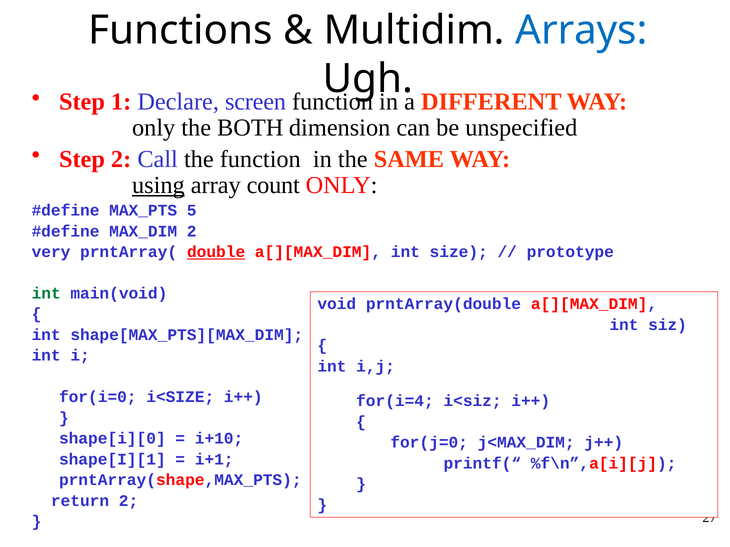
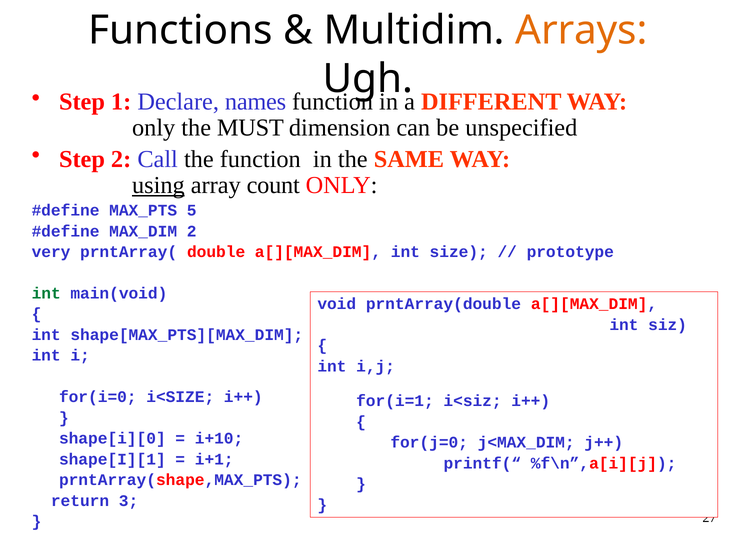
Arrays colour: blue -> orange (581, 30)
screen: screen -> names (256, 102)
BOTH: BOTH -> MUST (250, 128)
double underline: present -> none (216, 252)
for(i=4: for(i=4 -> for(i=1 (395, 401)
return 2: 2 -> 3 (129, 501)
